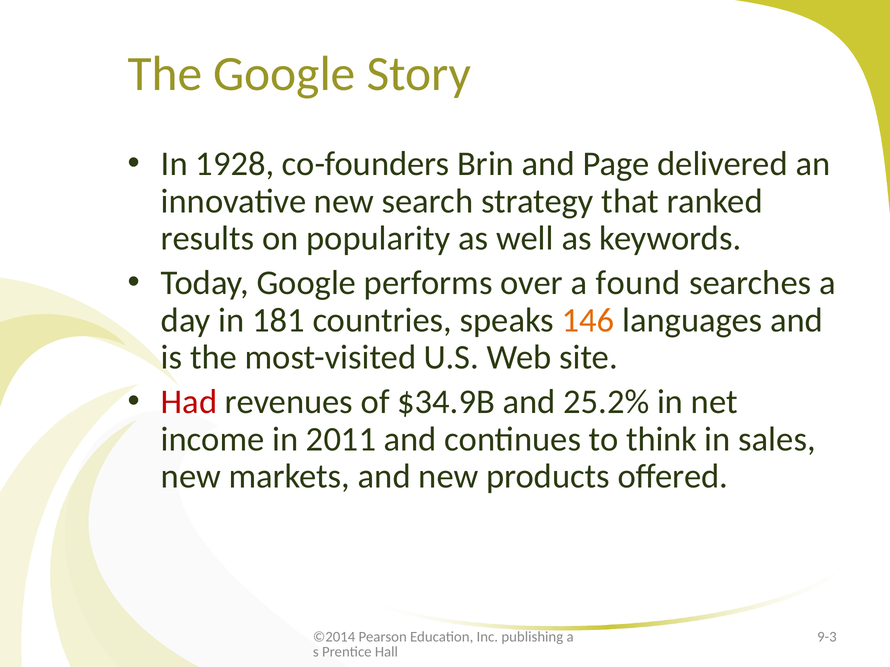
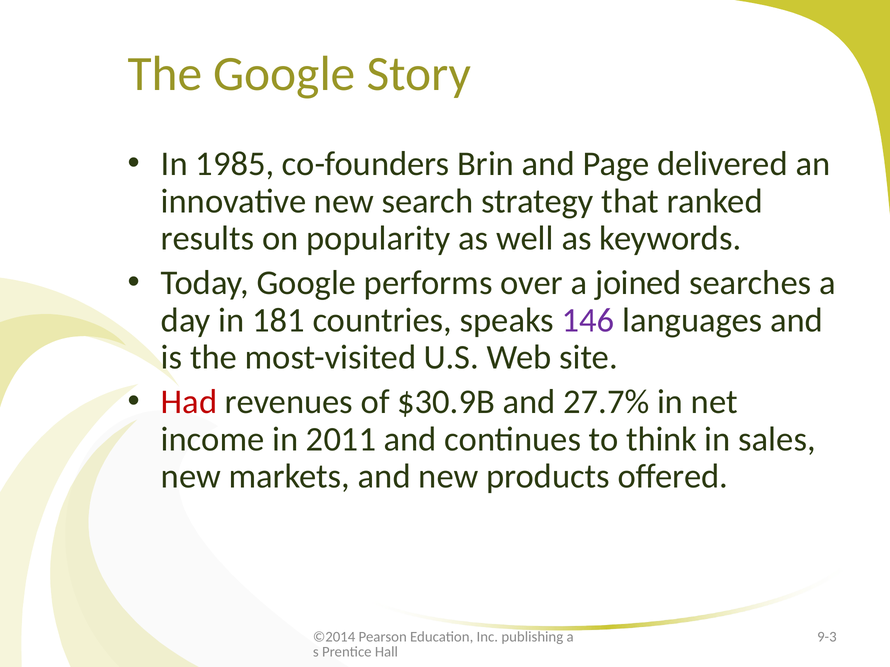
1928: 1928 -> 1985 (235, 164)
found: found -> joined (638, 283)
146 colour: orange -> purple (588, 320)
$34.9B: $34.9B -> $30.9B (446, 402)
25.2%: 25.2% -> 27.7% (606, 402)
